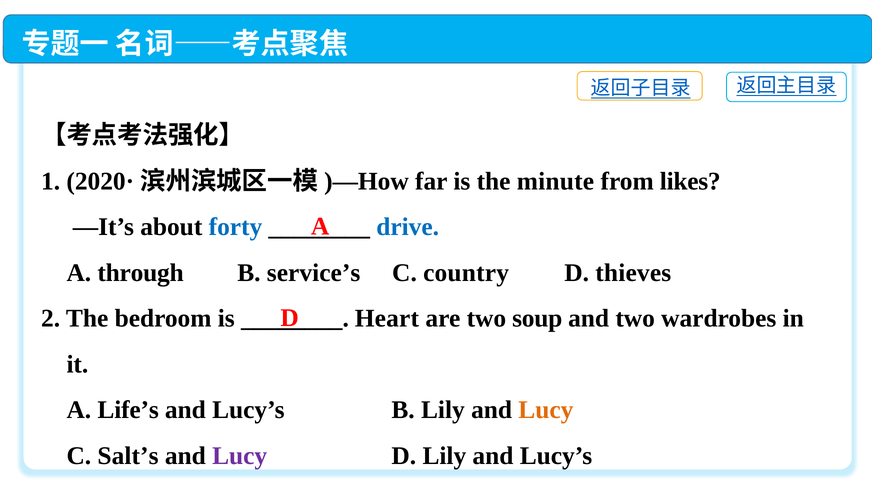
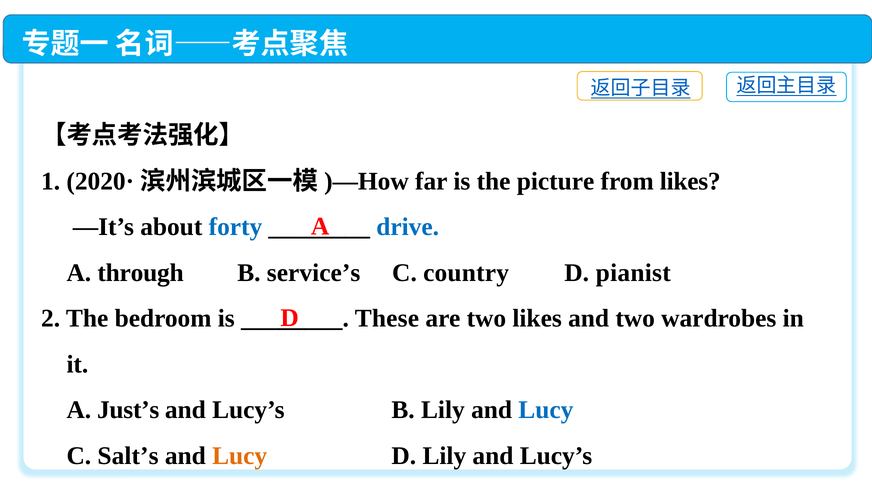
minute: minute -> picture (556, 181)
thieves: thieves -> pianist (633, 273)
Heart: Heart -> These (387, 319)
two soup: soup -> likes (537, 319)
Life’s: Life’s -> Just’s (128, 410)
Lucy colour: orange -> blue (546, 410)
Lucy colour: purple -> orange (240, 456)
